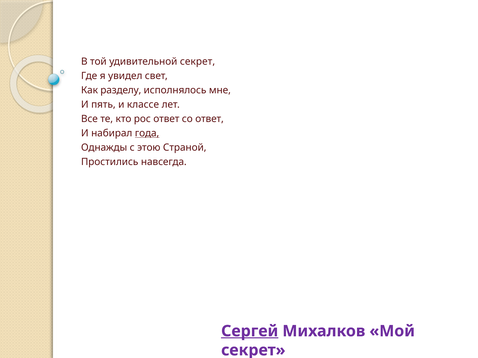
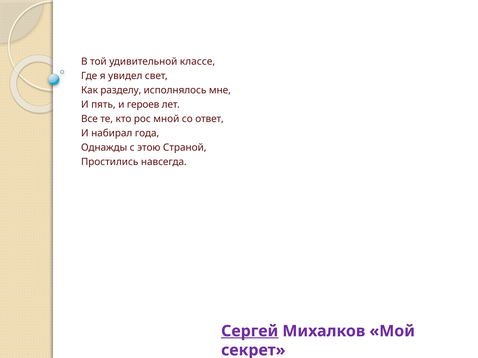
удивительной секрет: секрет -> классе (198, 62)
классе: классе -> героев (143, 105)
рос ответ: ответ -> мной (166, 119)
года underline: present -> none (147, 133)
